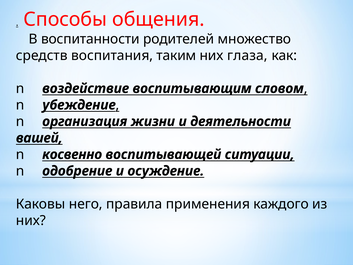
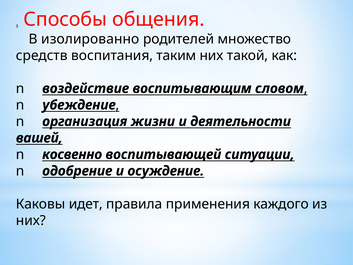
воспитанности: воспитанности -> изолированно (90, 39)
глаза: глаза -> такой (248, 55)
него: него -> идет (86, 204)
